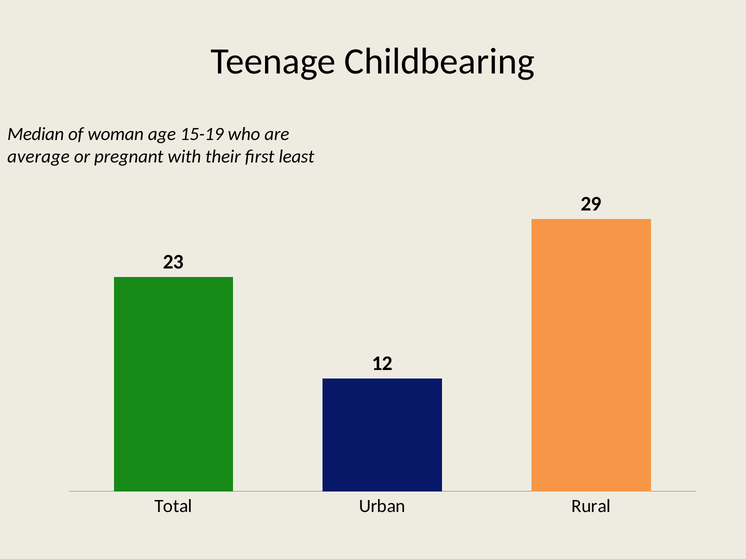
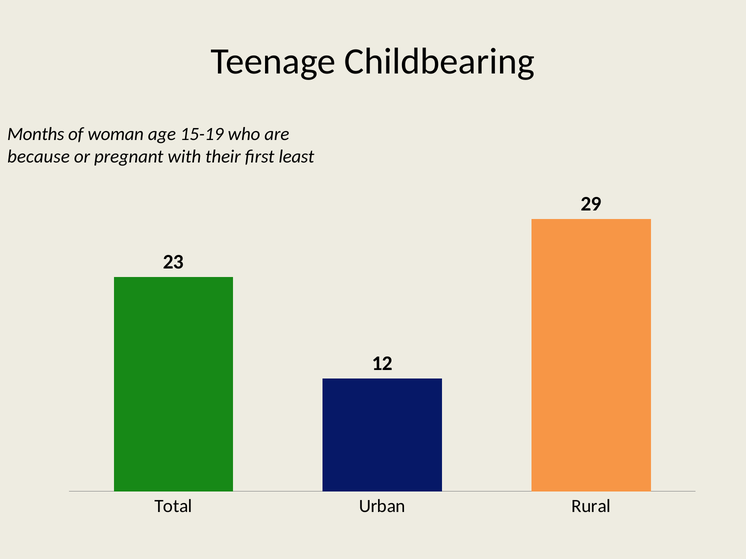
Median: Median -> Months (36, 134)
average: average -> because (39, 157)
